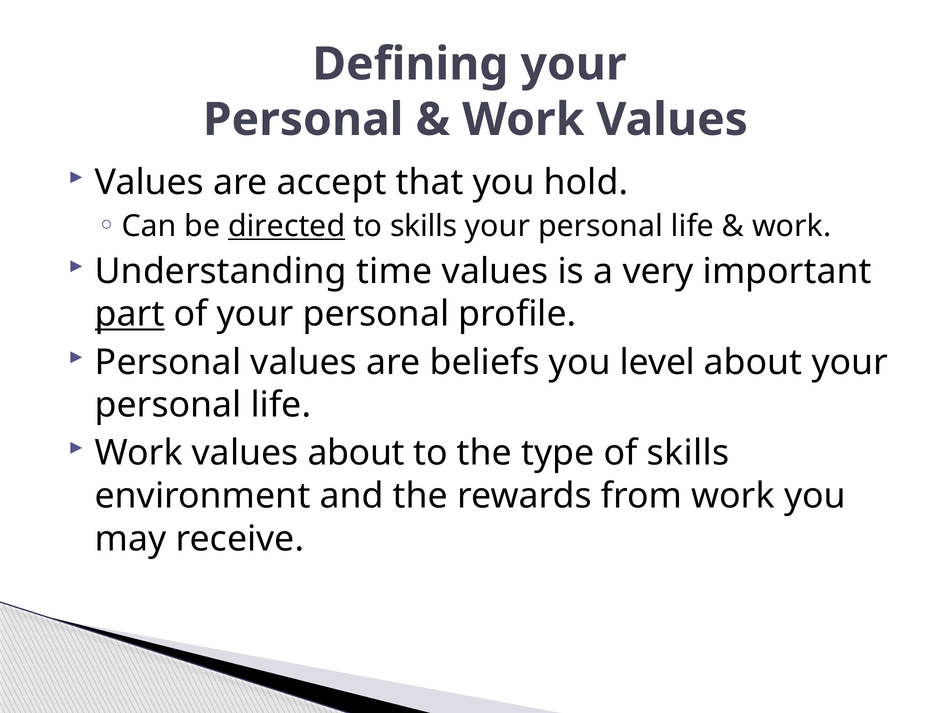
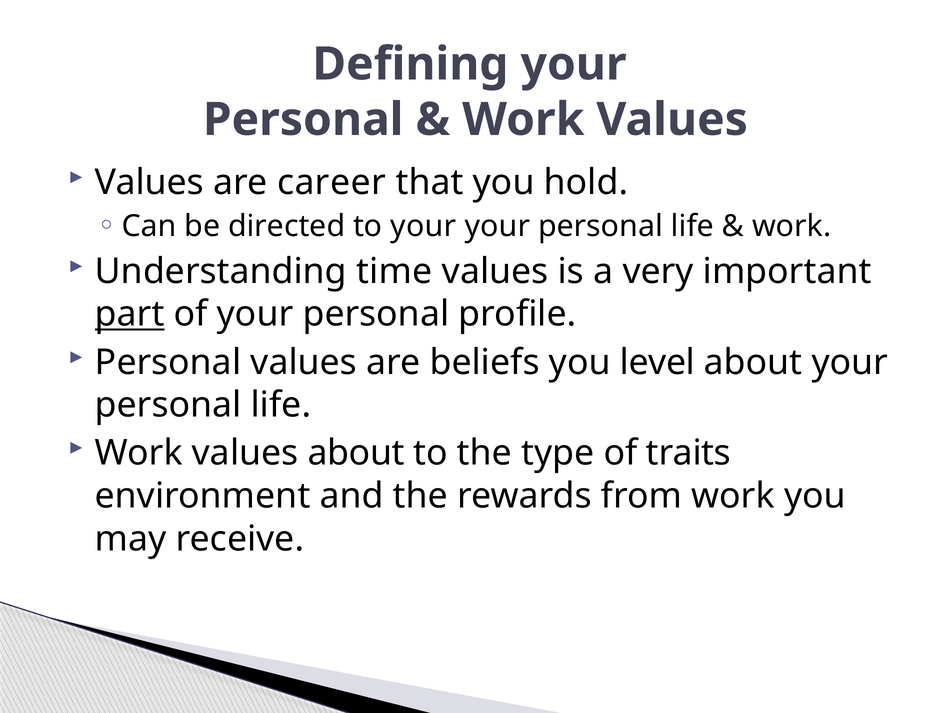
accept: accept -> career (331, 183)
directed underline: present -> none (287, 226)
to skills: skills -> your (423, 226)
of skills: skills -> traits (689, 453)
